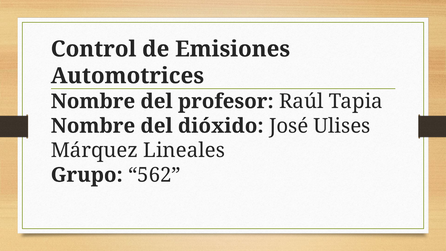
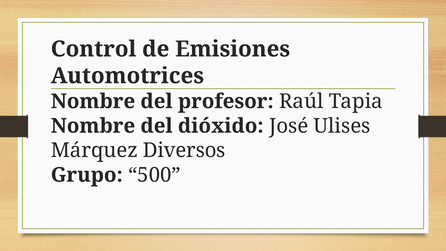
Lineales: Lineales -> Diversos (184, 150)
562: 562 -> 500 (154, 175)
